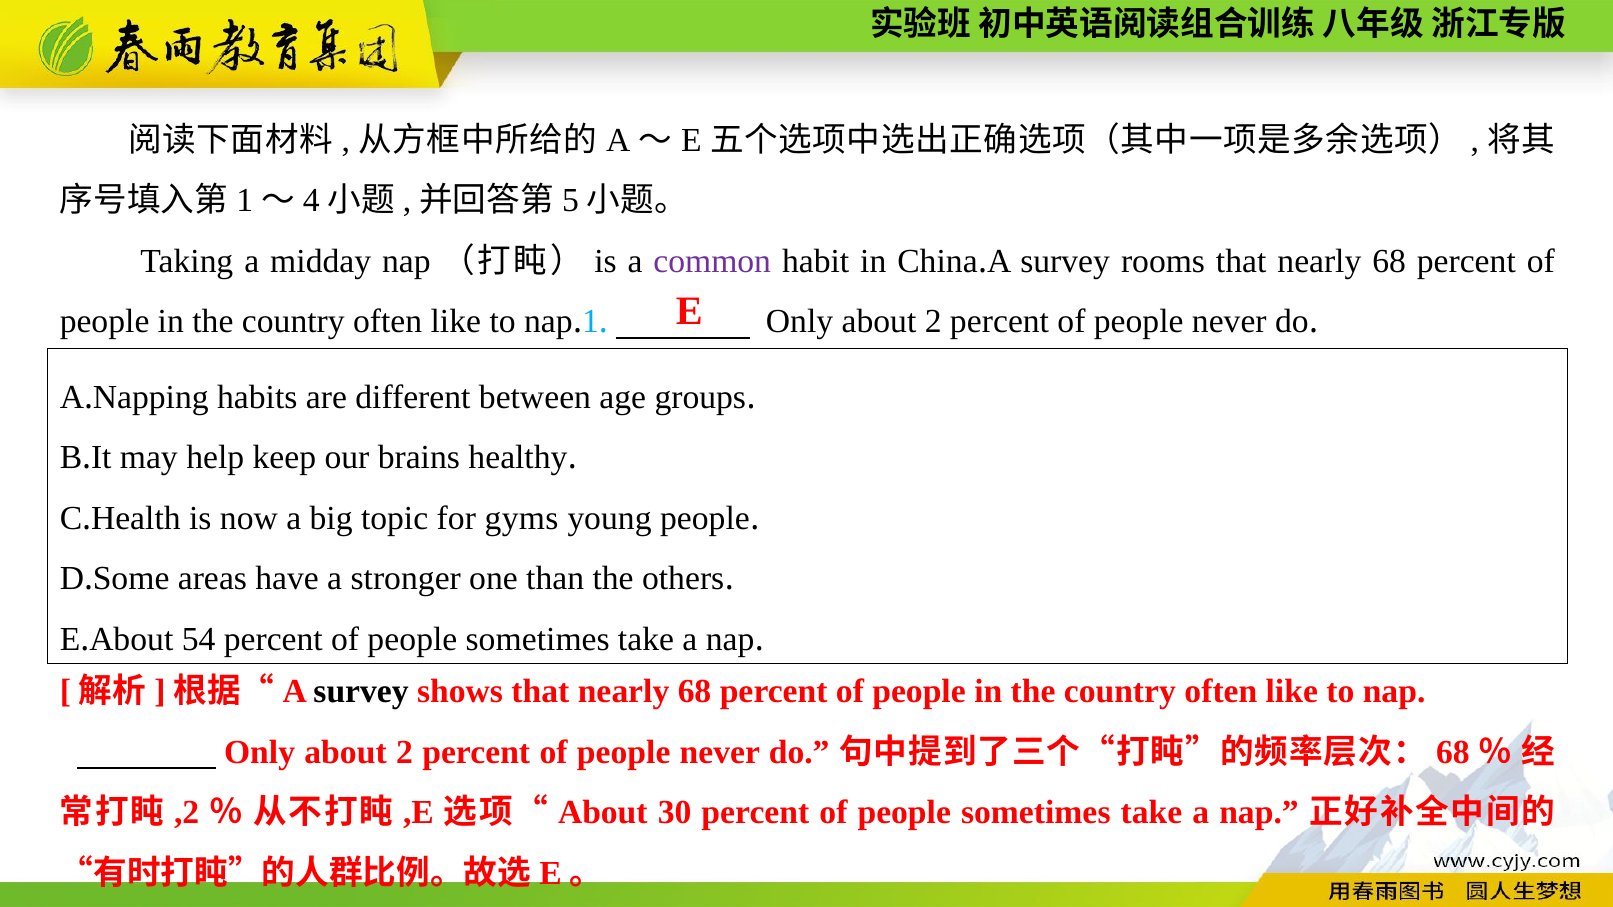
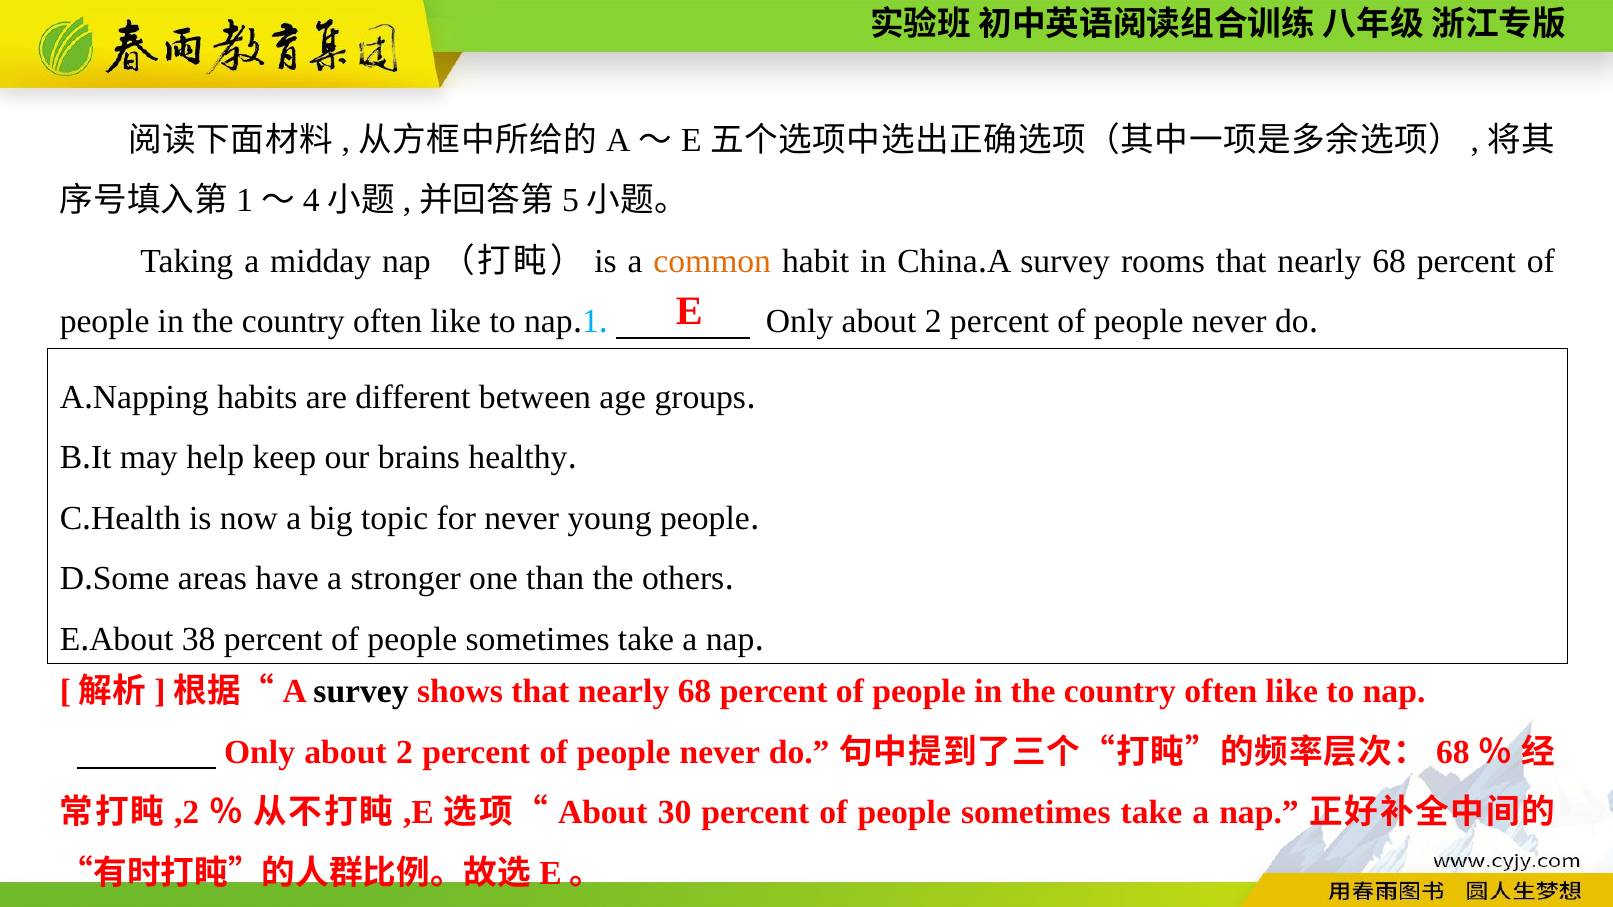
common colour: purple -> orange (712, 261)
for gyms: gyms -> never (522, 519)
54: 54 -> 38 (199, 640)
